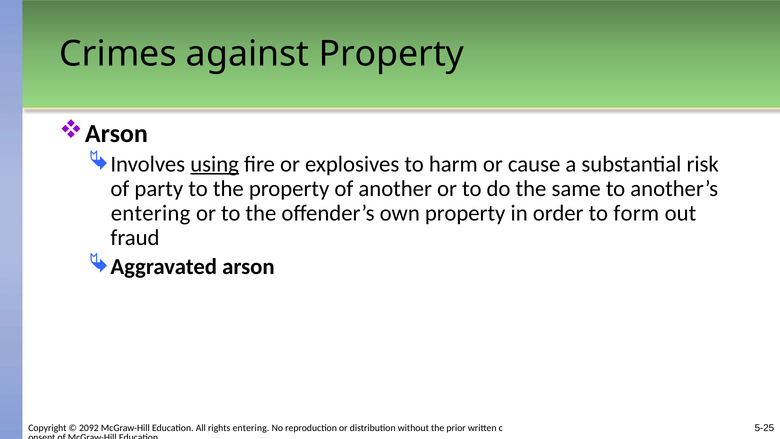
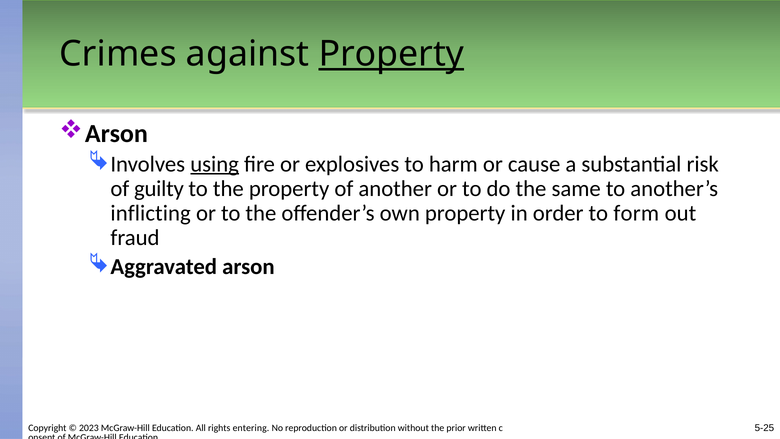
Property underline: none -> present (391, 54)
party: party -> guilty (159, 189)
entering: entering -> inflicting (151, 213)
2092: 2092 -> 2023 (89, 428)
